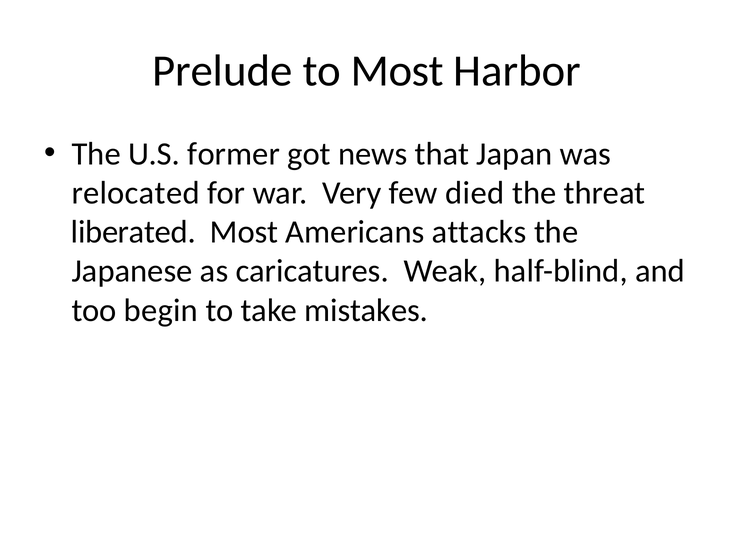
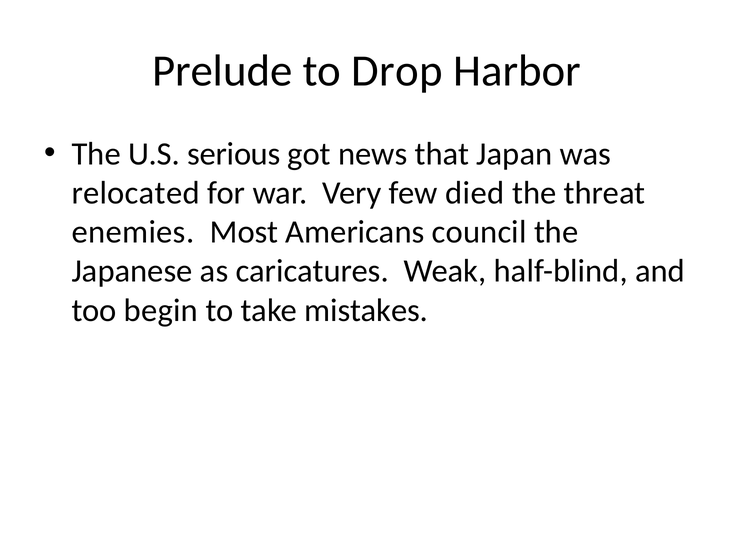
to Most: Most -> Drop (397, 71)
former: former -> serious (234, 154)
liberated: liberated -> enemies (133, 232)
attacks: attacks -> council (479, 232)
